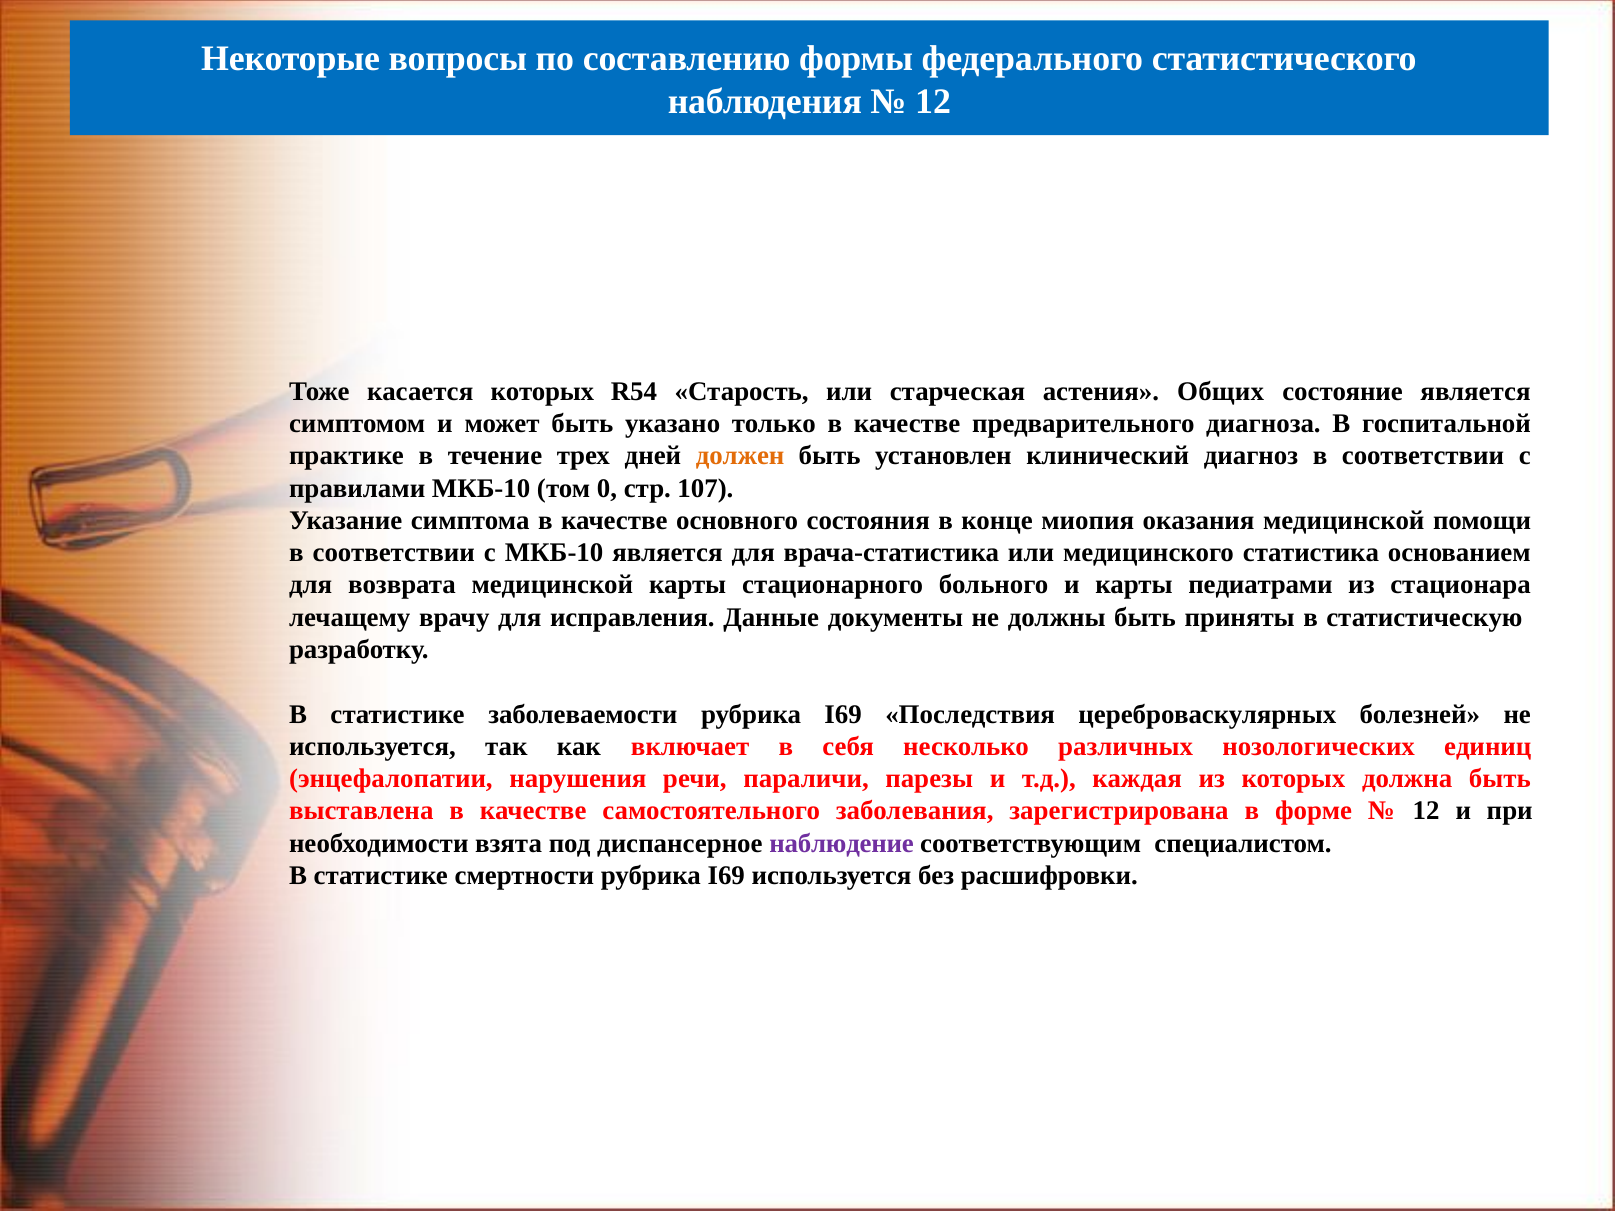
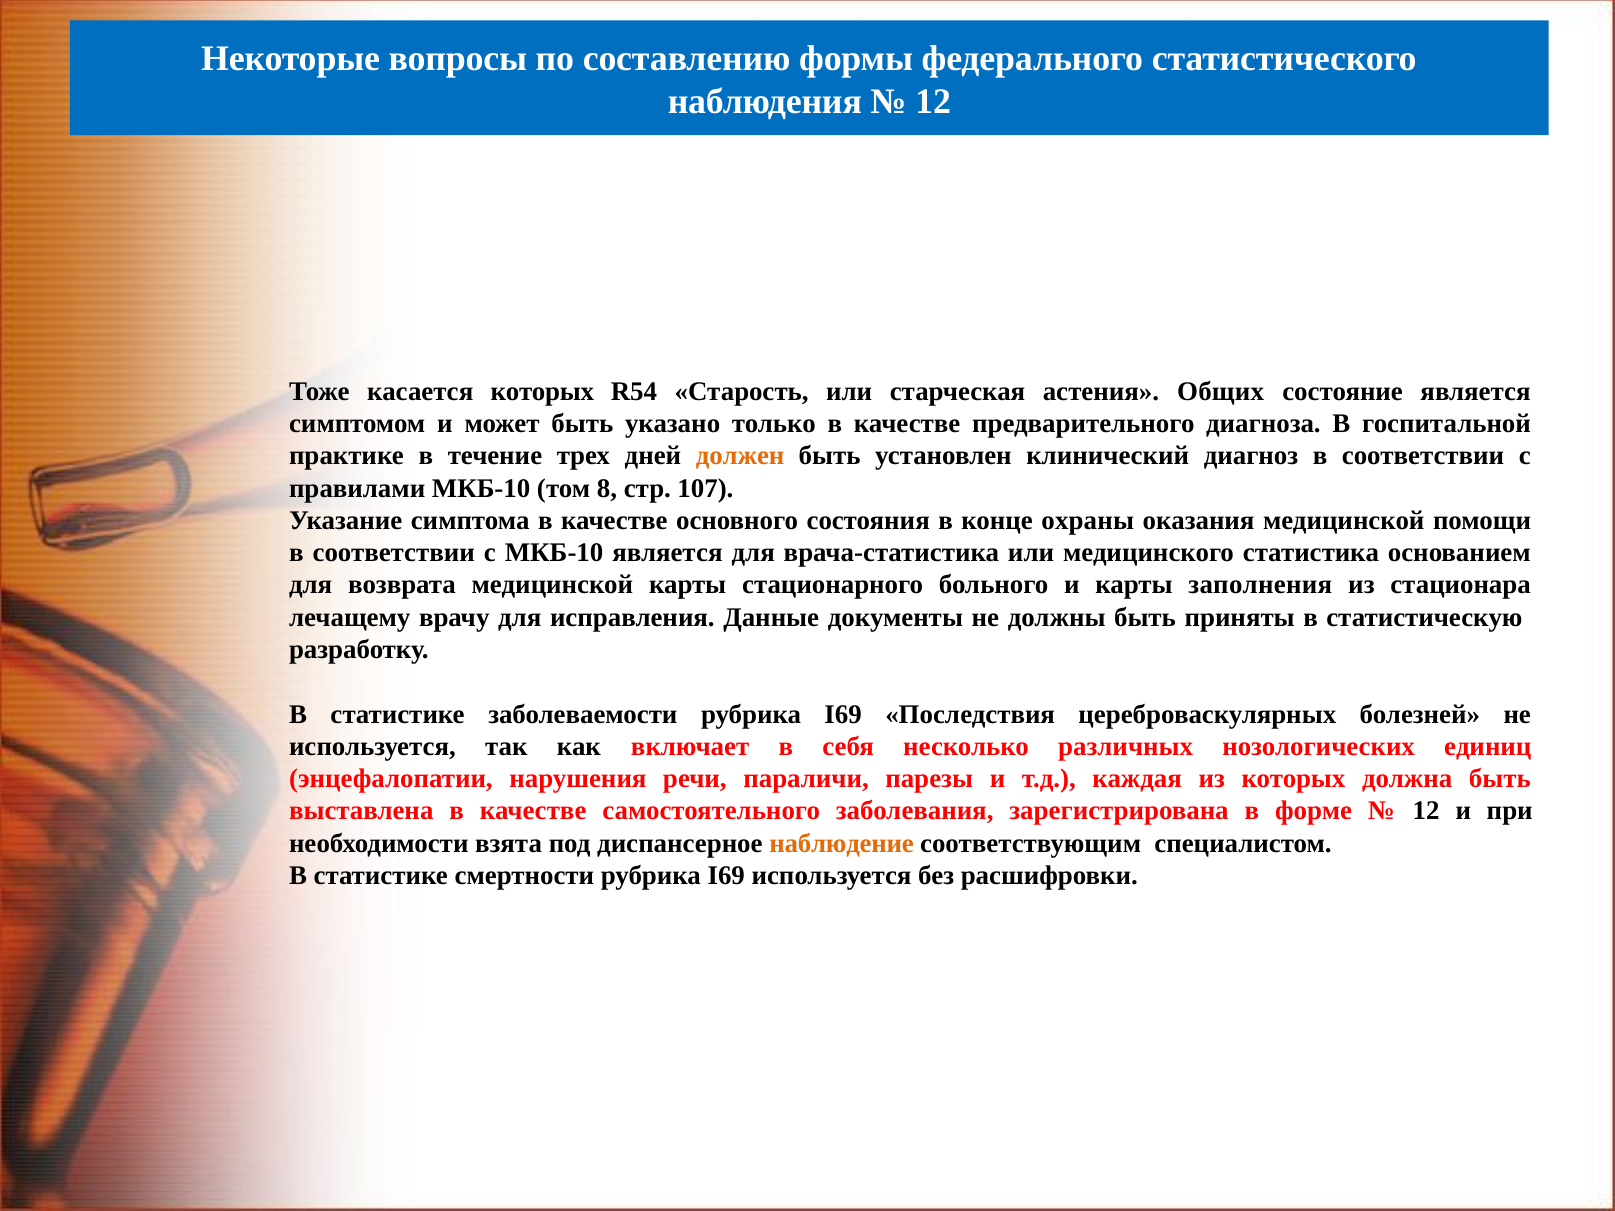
0: 0 -> 8 (607, 488)
миопия: миопия -> охраны (1088, 521)
педиатрами: педиатрами -> заполнения (1260, 585)
наблюдение colour: purple -> orange (842, 844)
